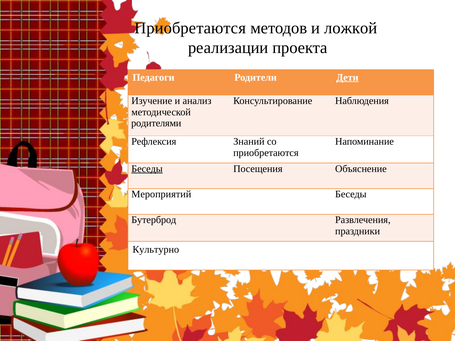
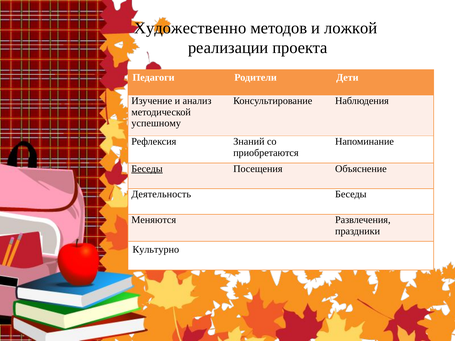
Приобретаются: Приобретаются -> Художественно (190, 28)
Дети underline: present -> none (347, 77)
родителями: родителями -> успешному (156, 123)
Мероприятий: Мероприятий -> Деятельность (161, 194)
Бутерброд: Бутерброд -> Меняются (154, 220)
